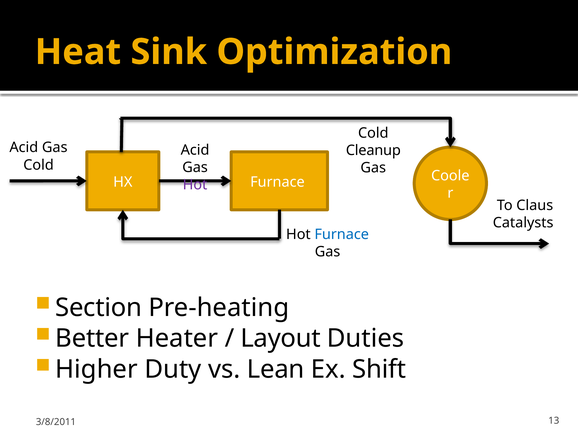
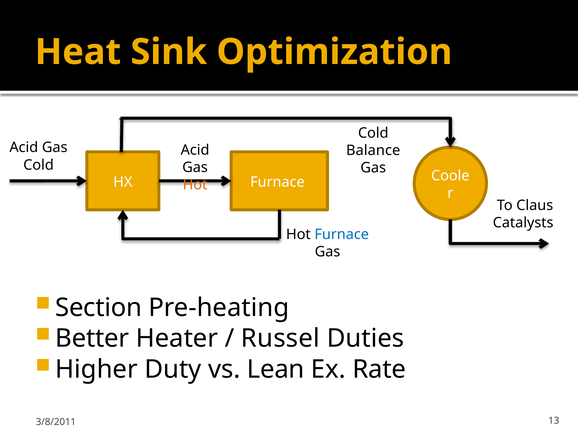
Cleanup: Cleanup -> Balance (373, 150)
Hot colour: purple -> orange (195, 185)
Layout: Layout -> Russel (280, 338)
Shift: Shift -> Rate (379, 369)
